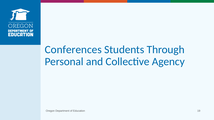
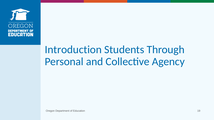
Conferences: Conferences -> Introduction (73, 50)
